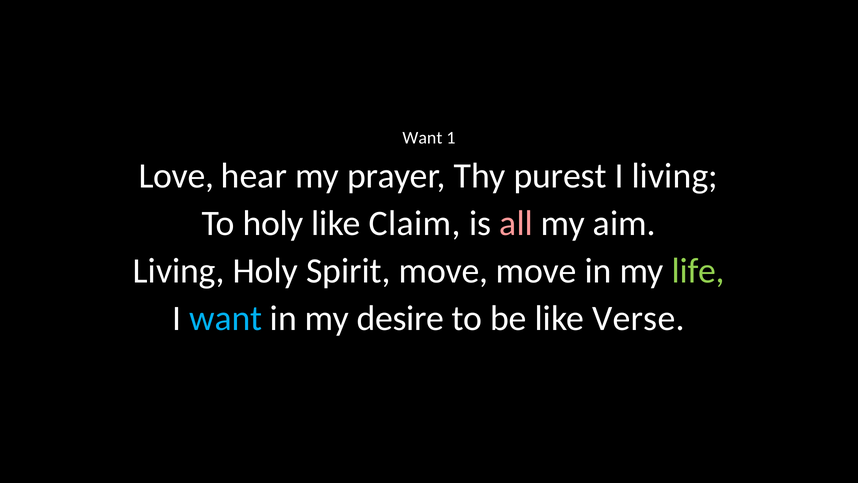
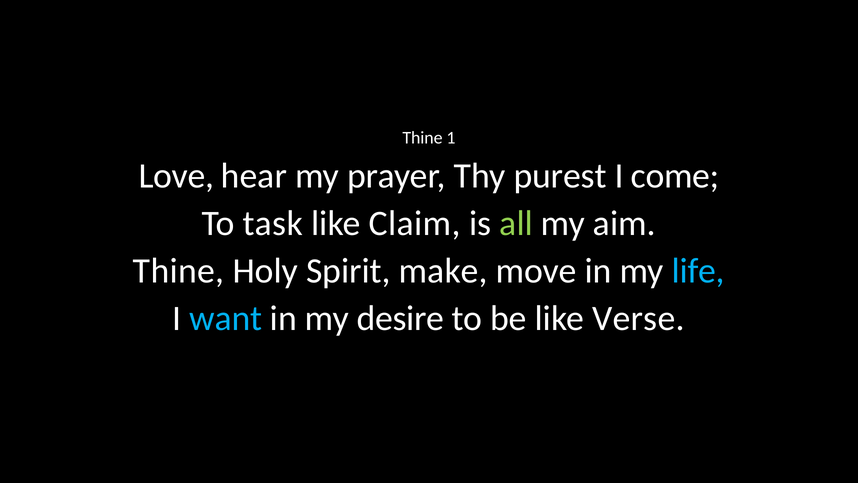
Want: Want -> Thine (422, 138)
I living: living -> come (675, 176)
To holy: holy -> task (273, 223)
all colour: pink -> light green (516, 223)
Living: Living -> Thine (179, 271)
Spirit move: move -> make (443, 271)
life colour: light green -> light blue (698, 271)
